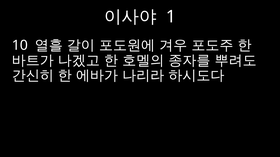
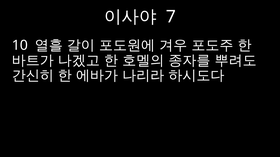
1: 1 -> 7 (171, 17)
